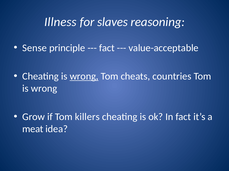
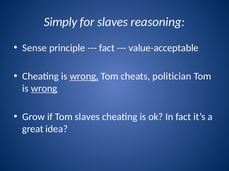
Illness: Illness -> Simply (61, 22)
countries: countries -> politician (172, 77)
wrong underline: none -> present (44, 89)
Tom killers: killers -> slaves (87, 117)
meat: meat -> great (33, 129)
